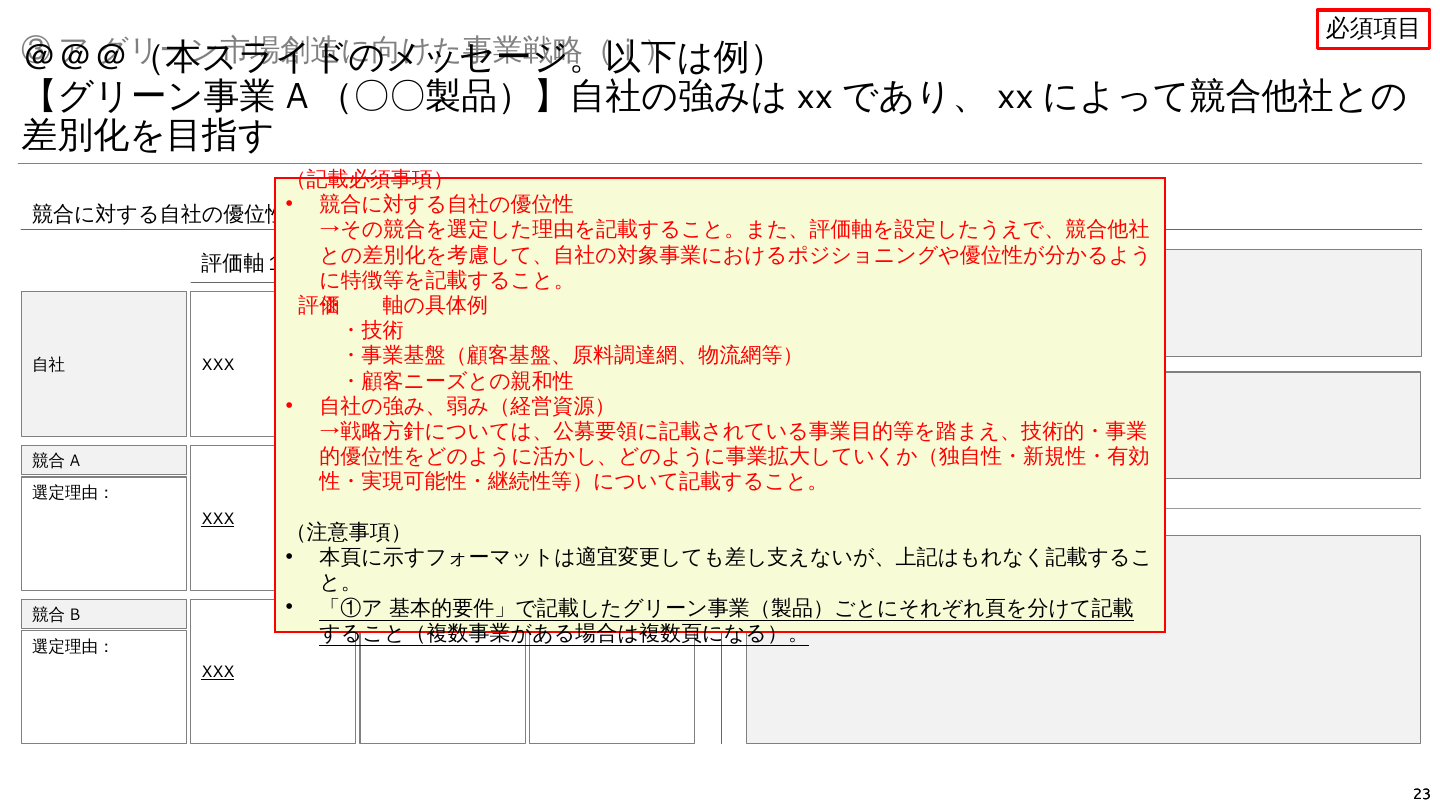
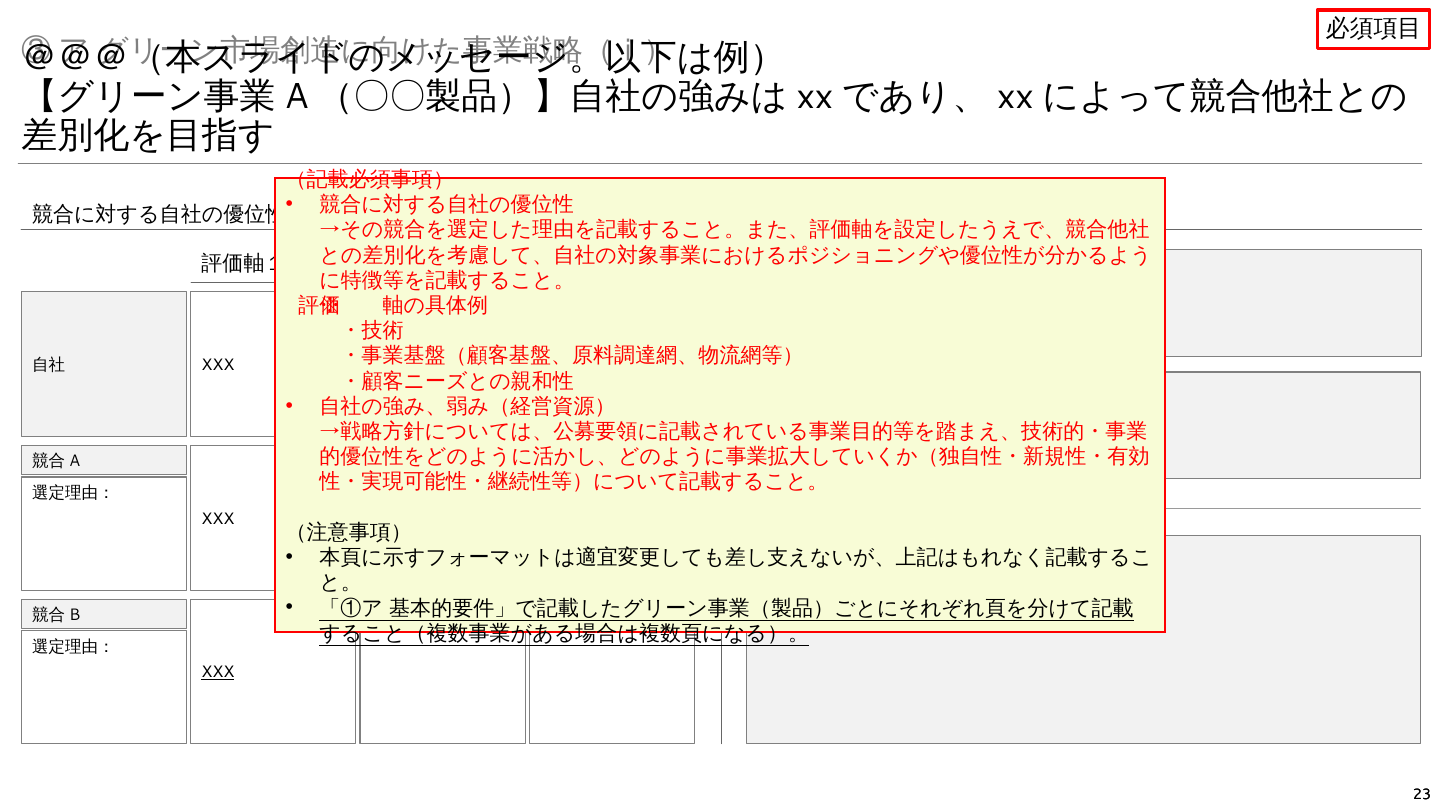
XXX underline: present -> none (218, 519)
